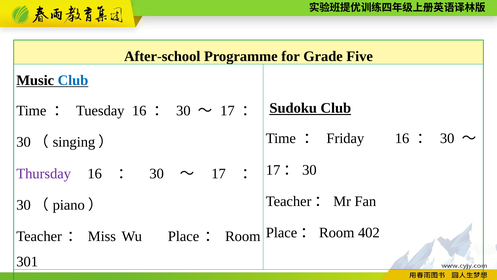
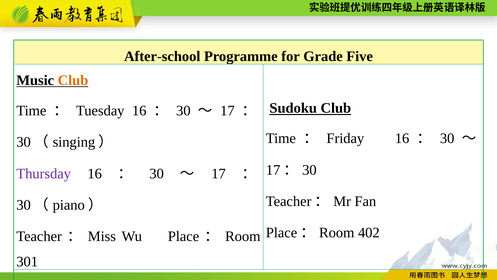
Club colour: blue -> orange (73, 80)
